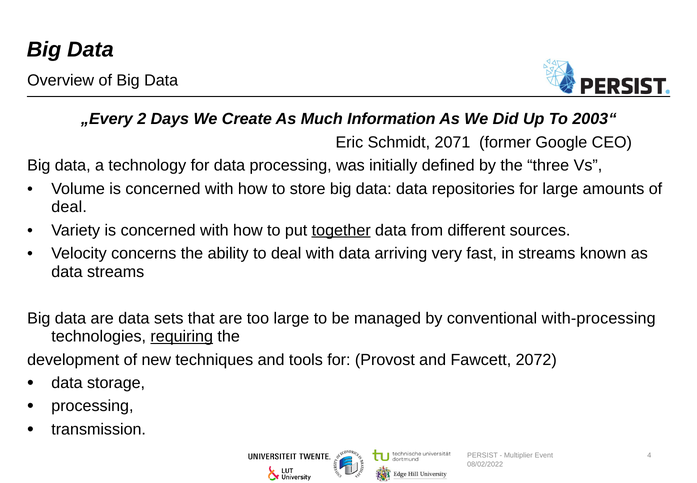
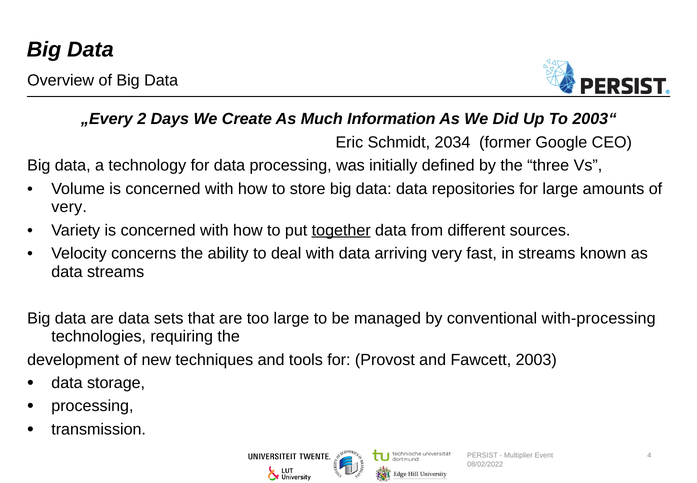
2071: 2071 -> 2034 (452, 142)
deal: deal -> very (69, 207)
requiring underline: present -> none (182, 336)
2072: 2072 -> 2003 (536, 359)
